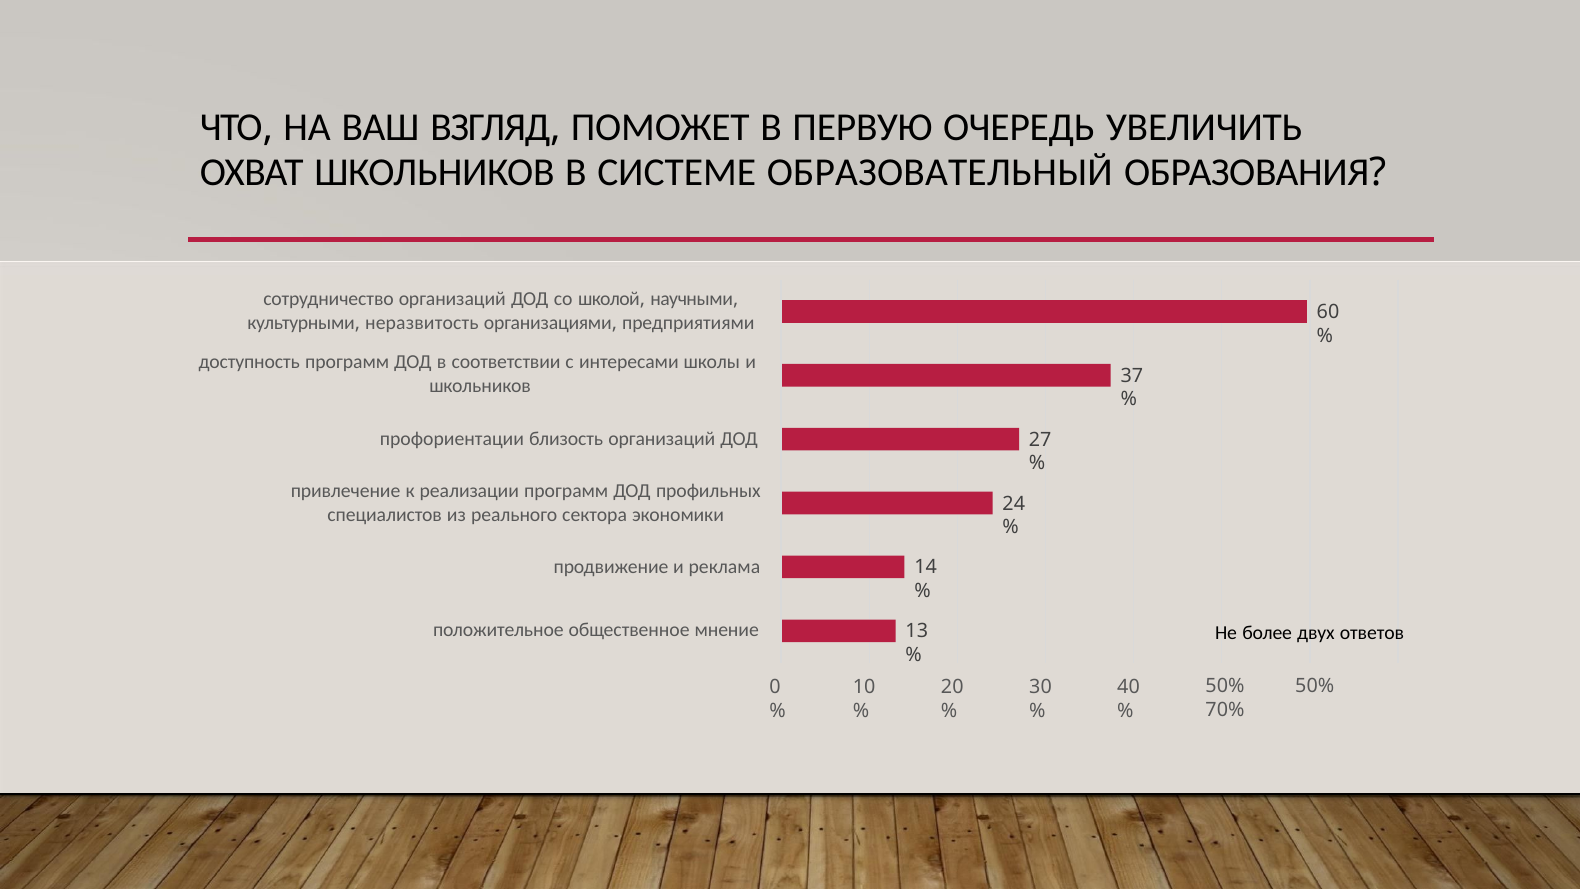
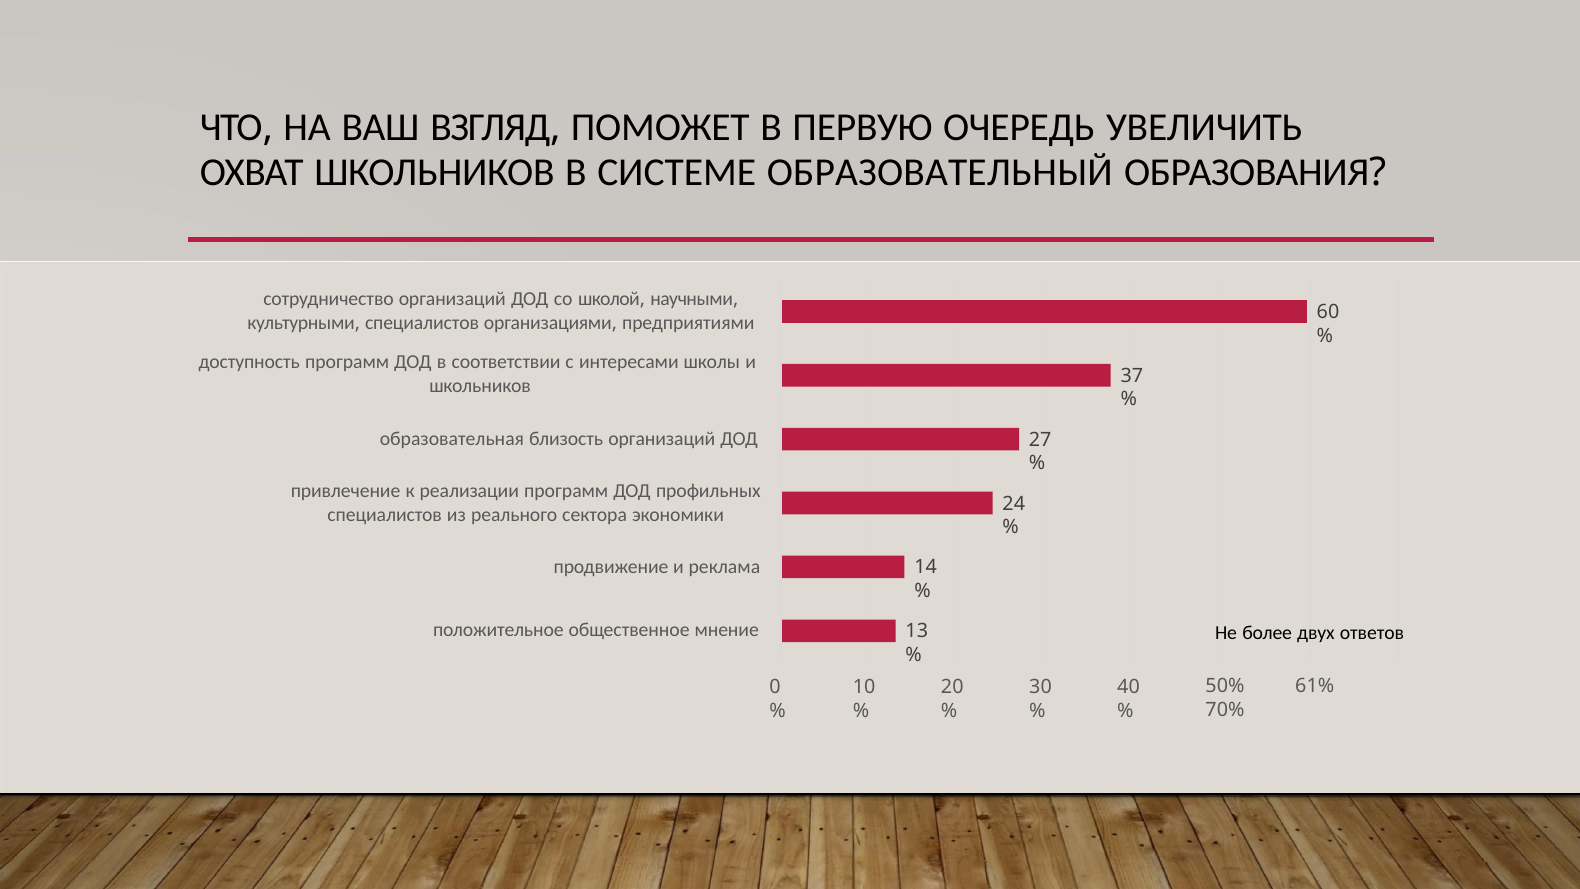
культурными неразвитость: неразвитость -> специалистов (422, 323)
профориентации: профориентации -> образовательная (452, 439)
50% 50%: 50% -> 61% (1315, 686)
